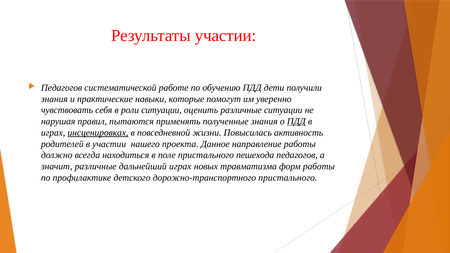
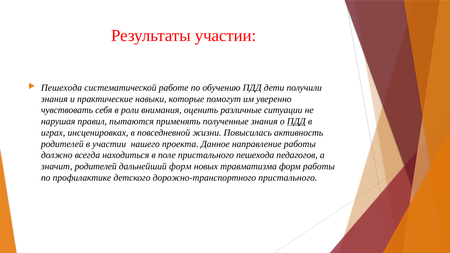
Педагогов: Педагогов -> Пешехода (62, 88)
роли ситуации: ситуации -> внимания (161, 110)
инсценировках underline: present -> none (98, 133)
значит различные: различные -> родителей (96, 167)
дальнейший играх: играх -> форм (180, 167)
